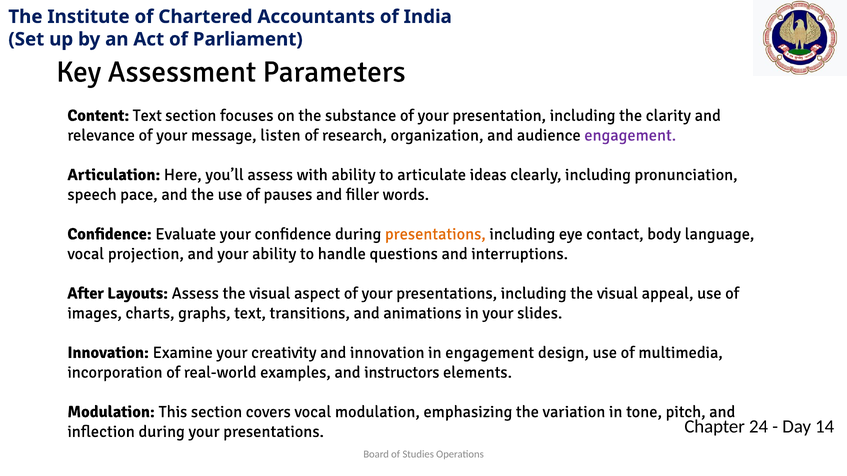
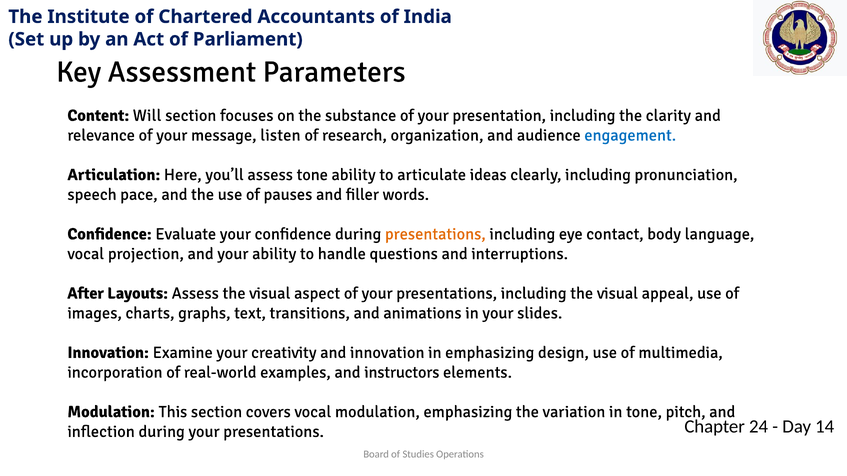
Content Text: Text -> Will (147, 116)
engagement colour: purple -> blue (630, 135)
assess with: with -> tone (312, 175)
in engagement: engagement -> emphasizing (490, 353)
